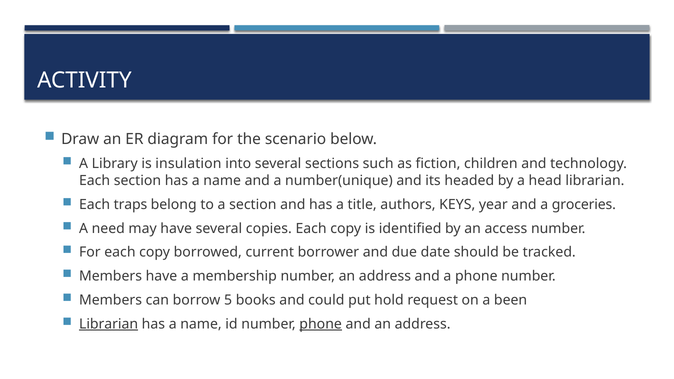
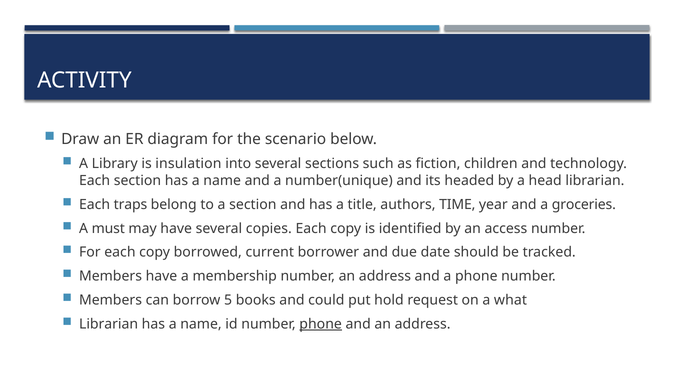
KEYS: KEYS -> TIME (457, 205)
need: need -> must (108, 229)
been: been -> what (511, 300)
Librarian underline: present -> none (109, 324)
